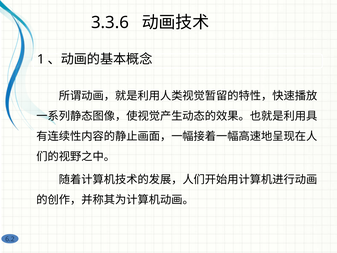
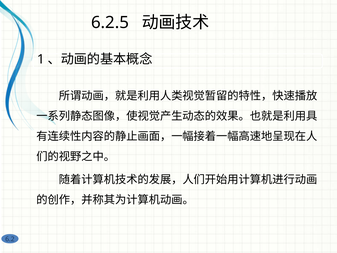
3.3.6: 3.3.6 -> 6.2.5 (110, 23)
